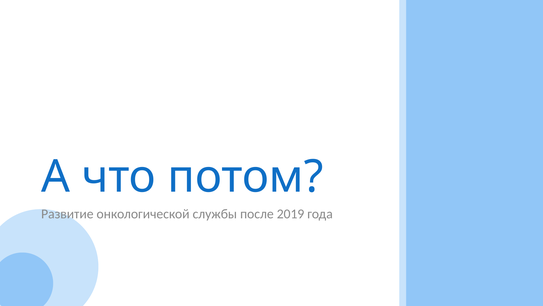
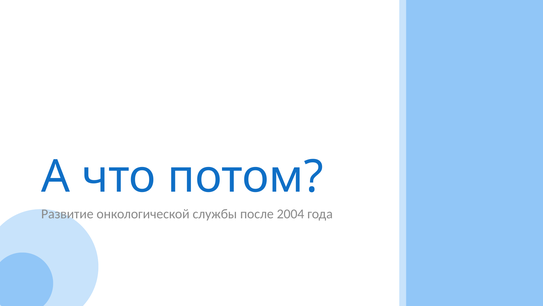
2019: 2019 -> 2004 (291, 214)
